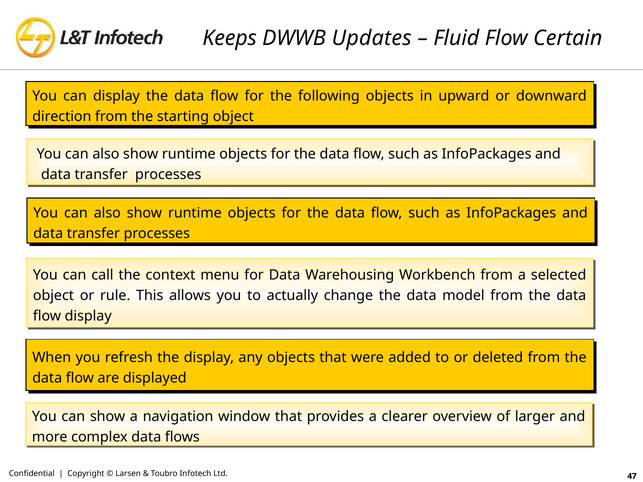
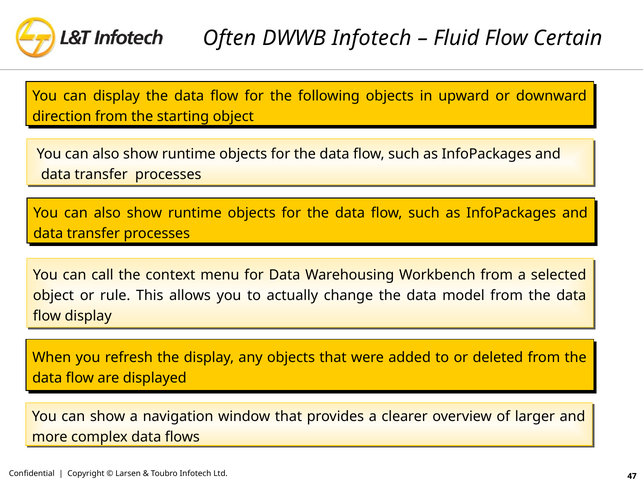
Keeps: Keeps -> Often (229, 38)
DWWB Updates: Updates -> Infotech (372, 38)
